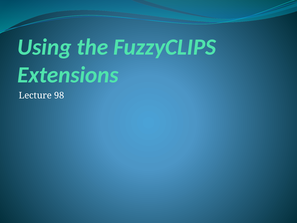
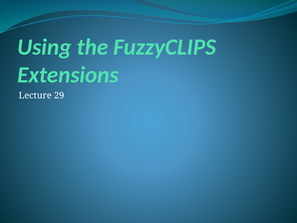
98: 98 -> 29 (59, 95)
